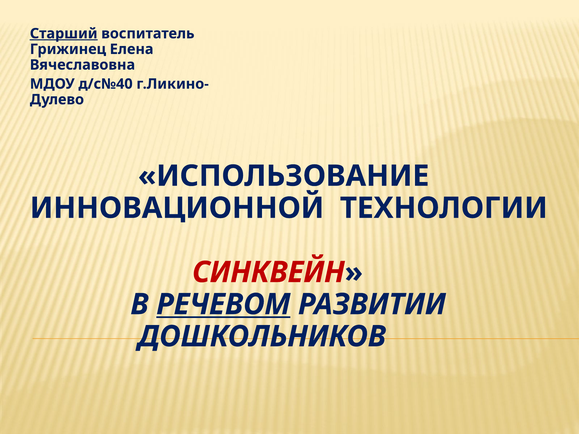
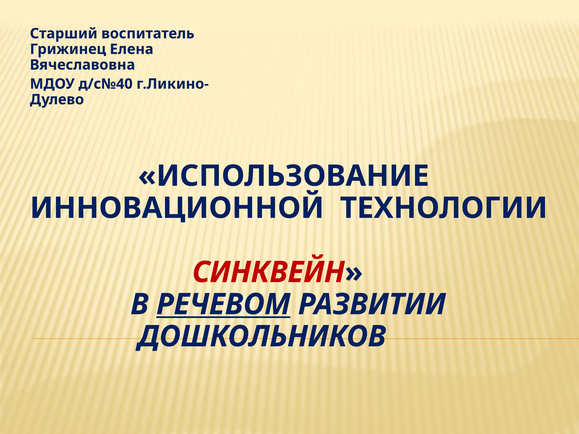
Старший underline: present -> none (64, 34)
